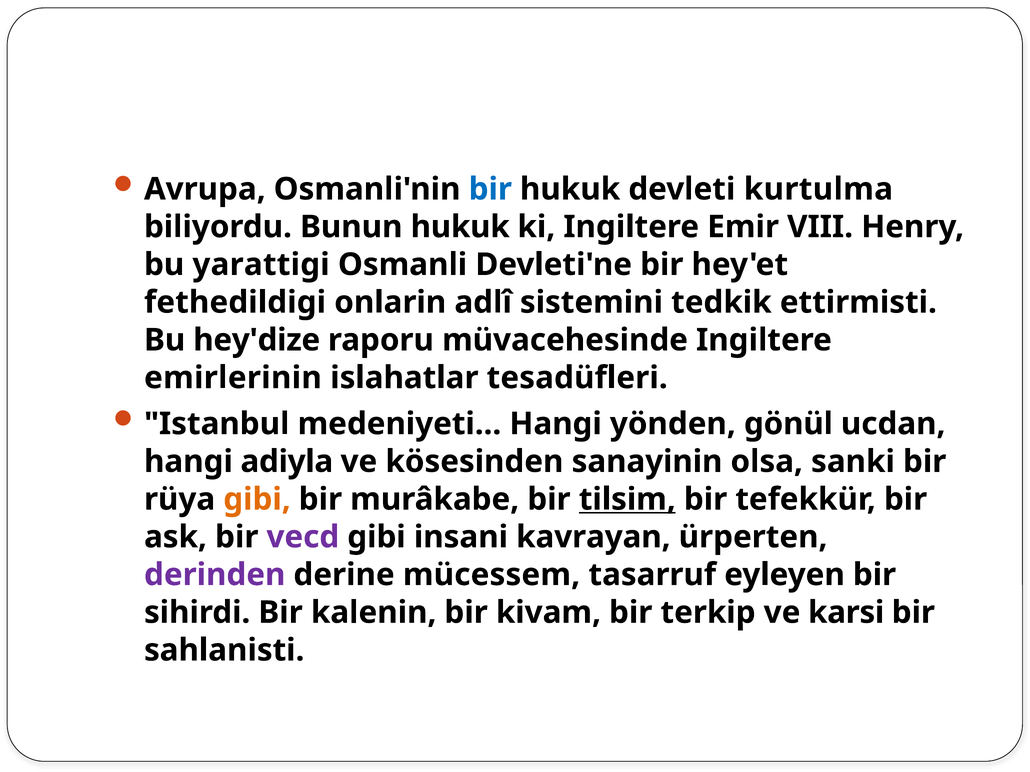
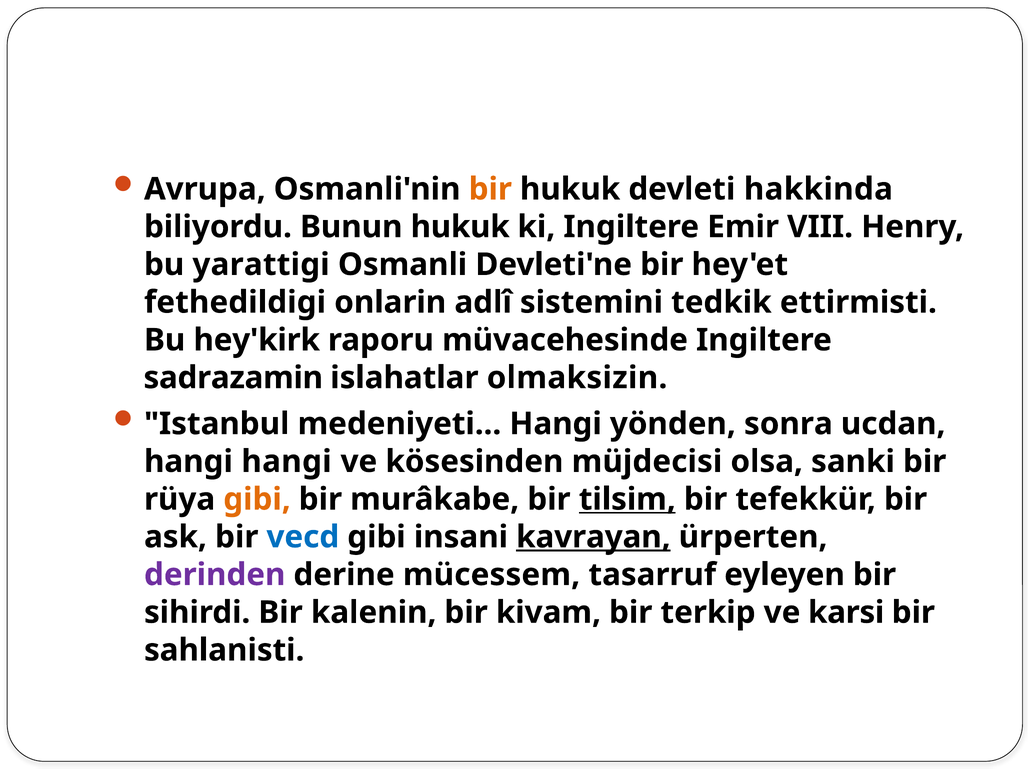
bir colour: blue -> orange (490, 189)
kurtulma: kurtulma -> hakkinda (818, 189)
hey'dize: hey'dize -> hey'kirk (257, 340)
emirlerinin: emirlerinin -> sadrazamin (233, 378)
tesadüfleri: tesadüfleri -> olmaksizin (577, 378)
gönül: gönül -> sonra (788, 424)
hangi adiyla: adiyla -> hangi (287, 462)
sanayinin: sanayinin -> müjdecisi (647, 462)
vecd colour: purple -> blue (303, 537)
kavrayan underline: none -> present (593, 537)
